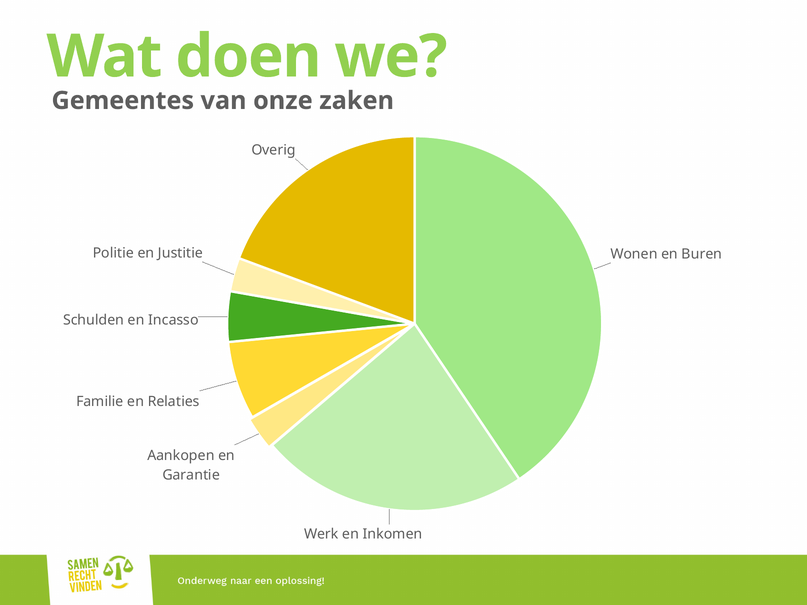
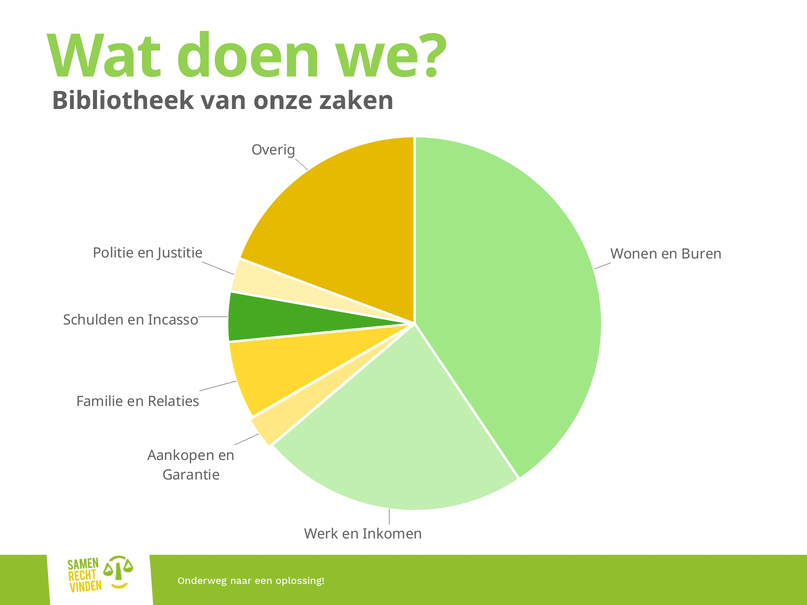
Gemeentes: Gemeentes -> Bibliotheek (123, 101)
